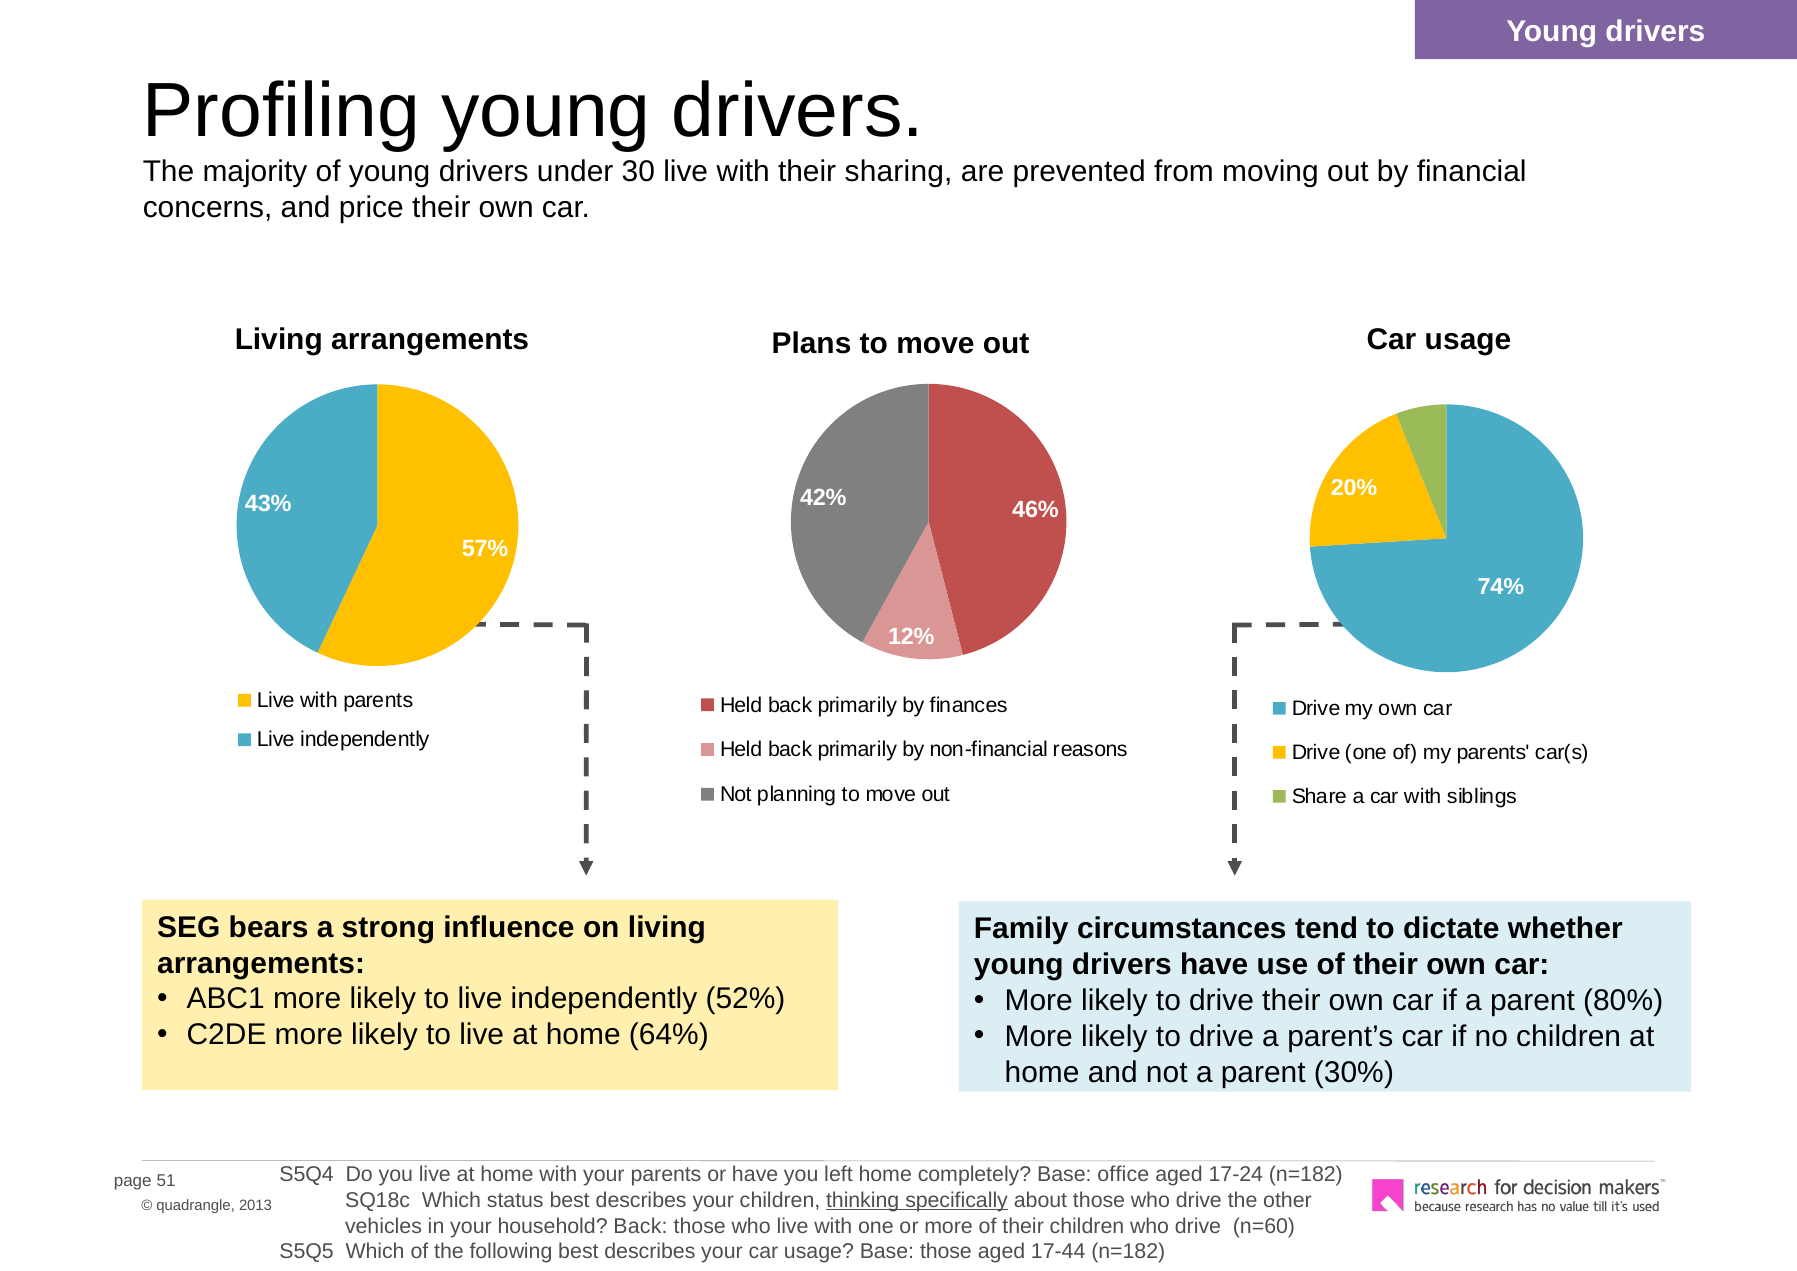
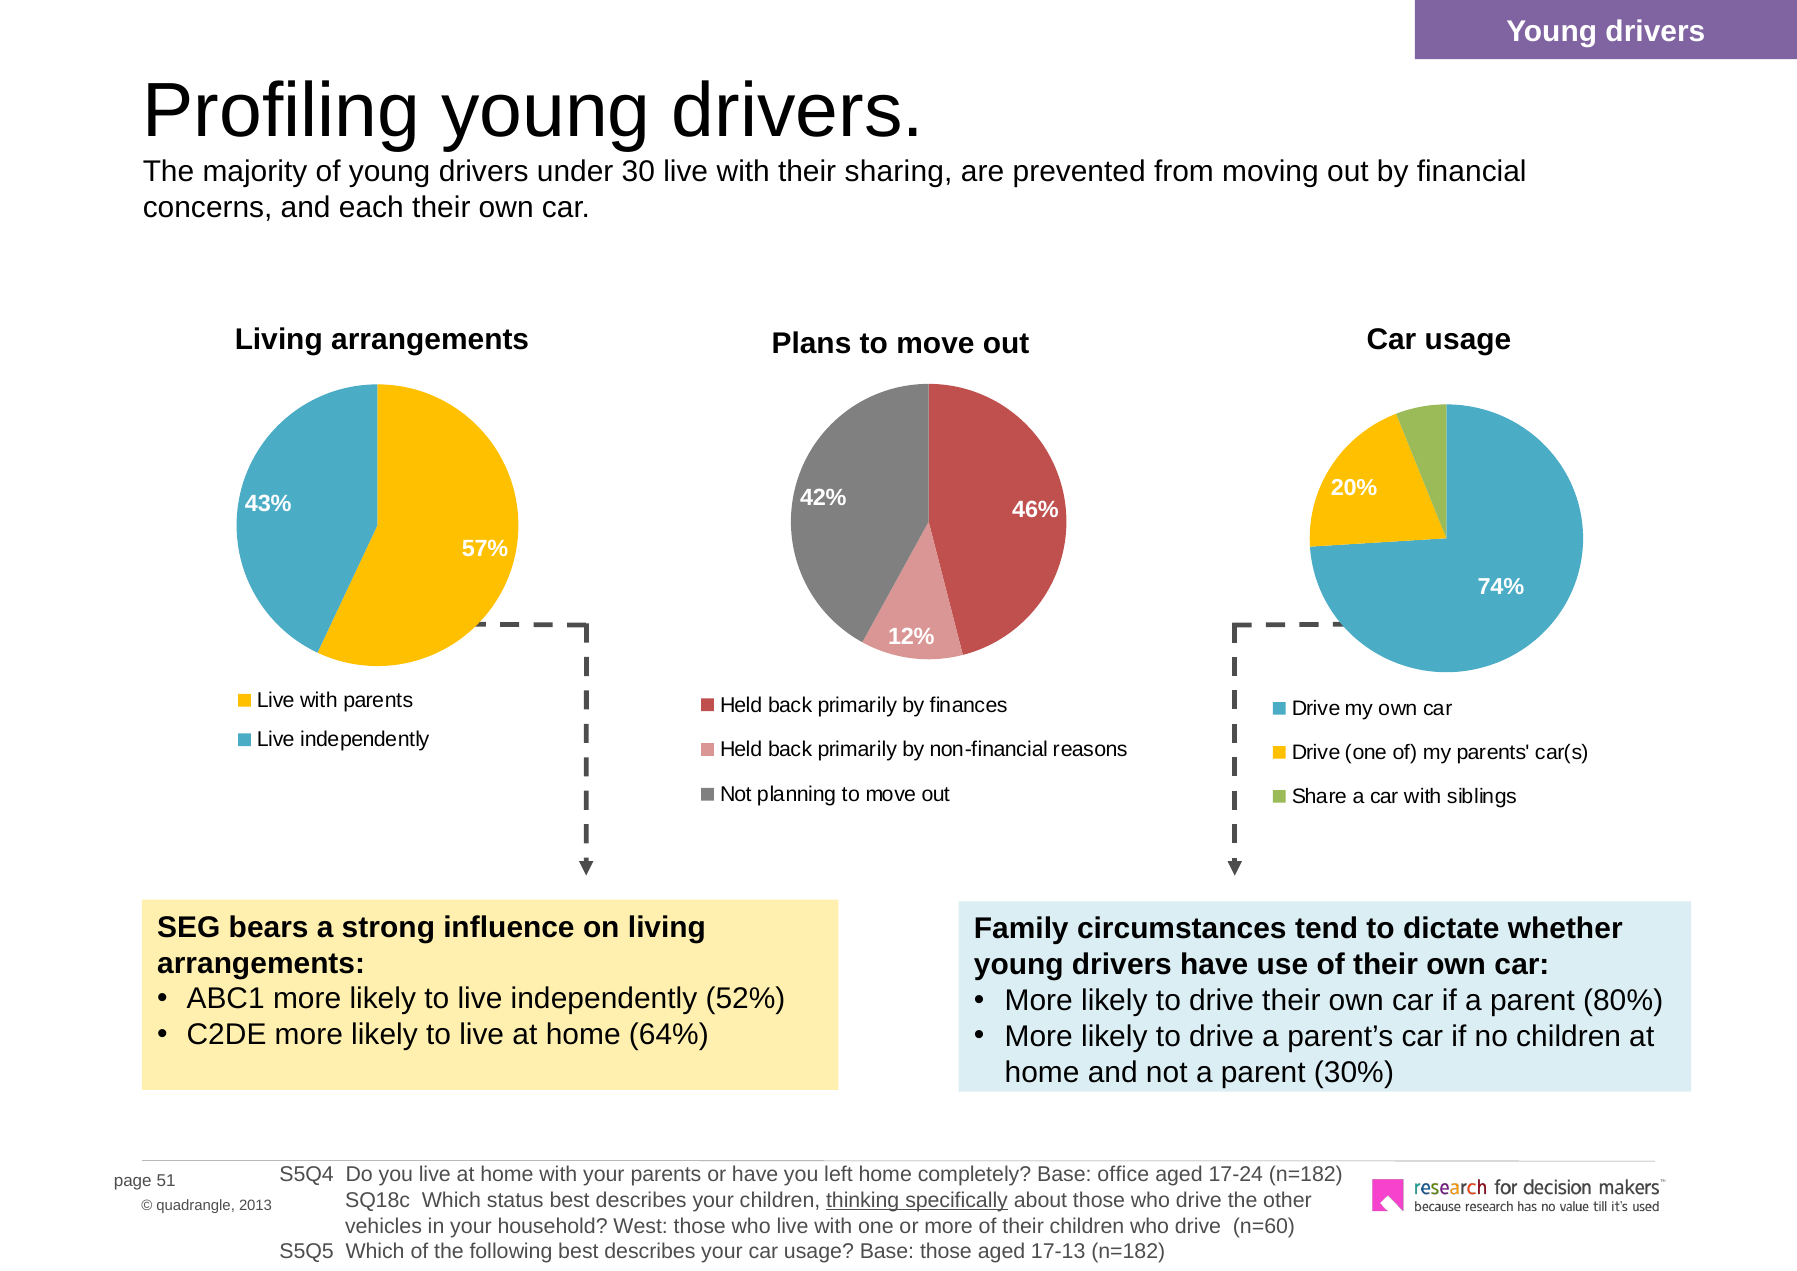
price: price -> each (371, 207)
household Back: Back -> West (641, 1227)
17-44: 17-44 -> 17-13 (1058, 1252)
